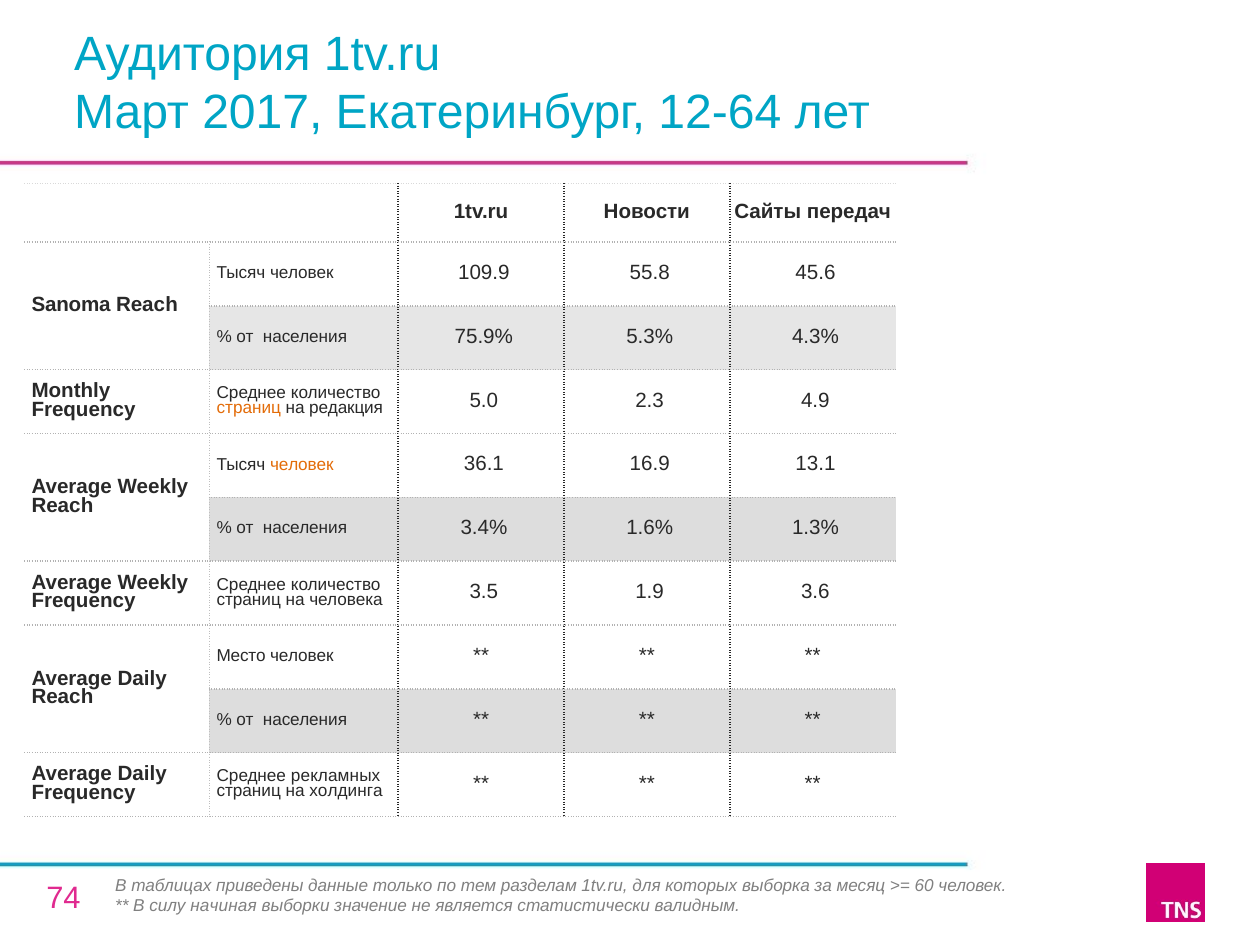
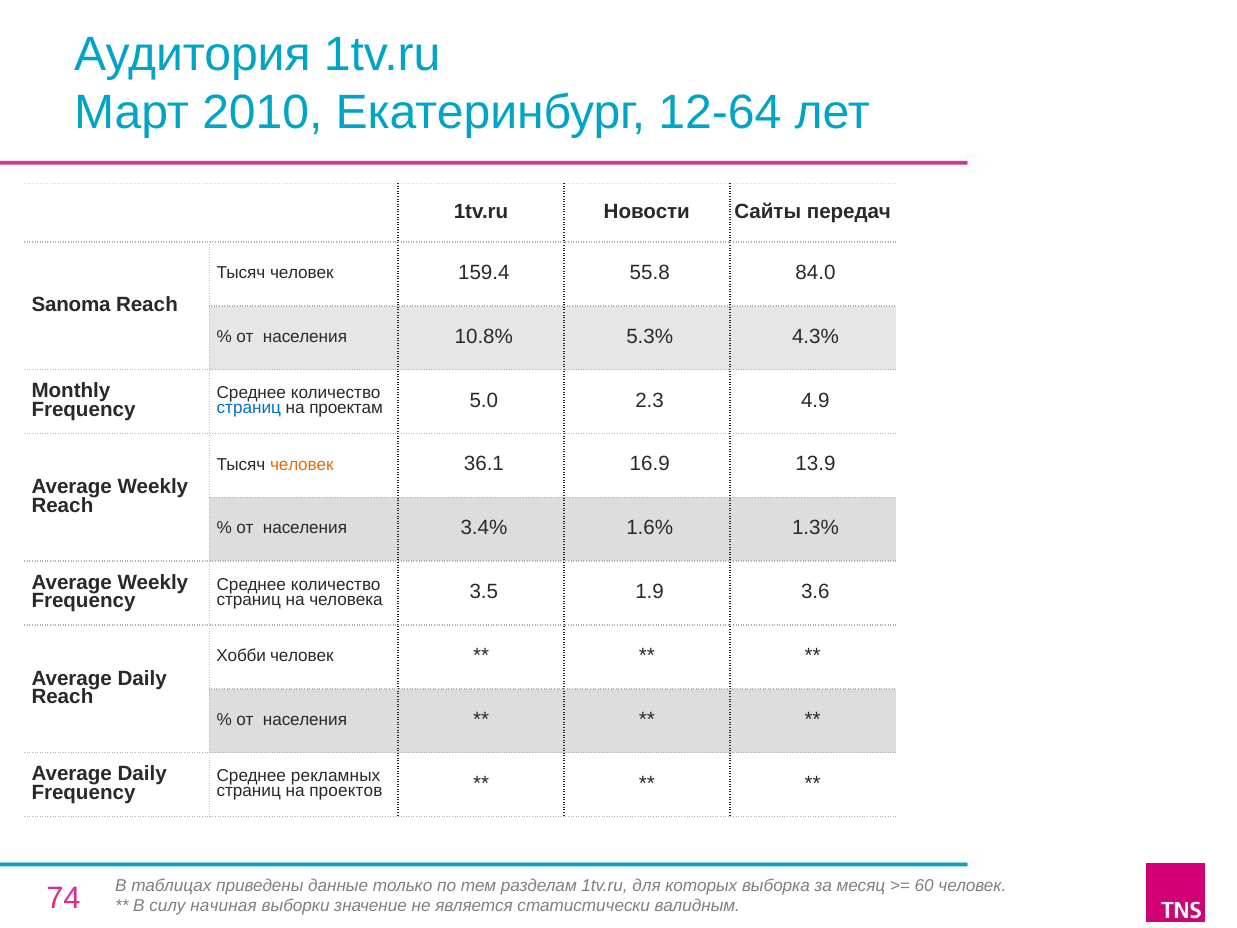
2017: 2017 -> 2010 (262, 113)
109.9: 109.9 -> 159.4 (484, 273)
45.6: 45.6 -> 84.0 (815, 273)
75.9%: 75.9% -> 10.8% (484, 336)
страниц colour: orange -> blue (249, 408)
редакция: редакция -> проектам (346, 408)
13.1: 13.1 -> 13.9 (815, 464)
Место: Место -> Хобби (241, 656)
холдинга: холдинга -> проектов (346, 791)
